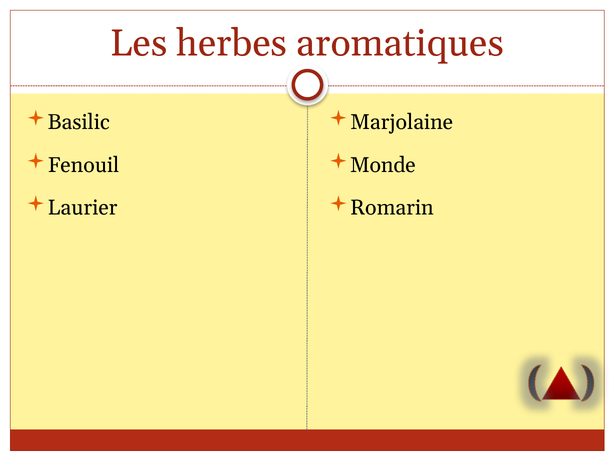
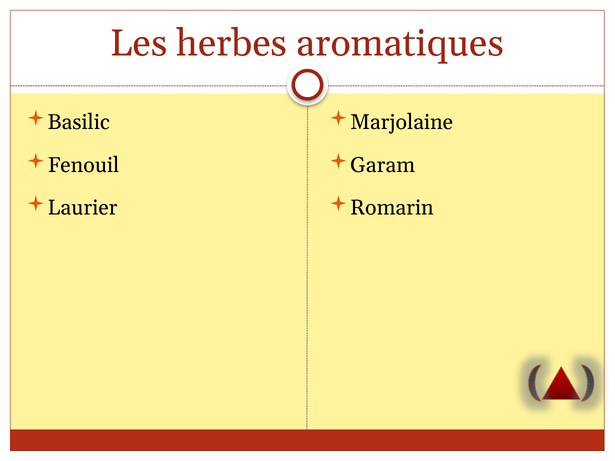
Monde: Monde -> Garam (383, 165)
